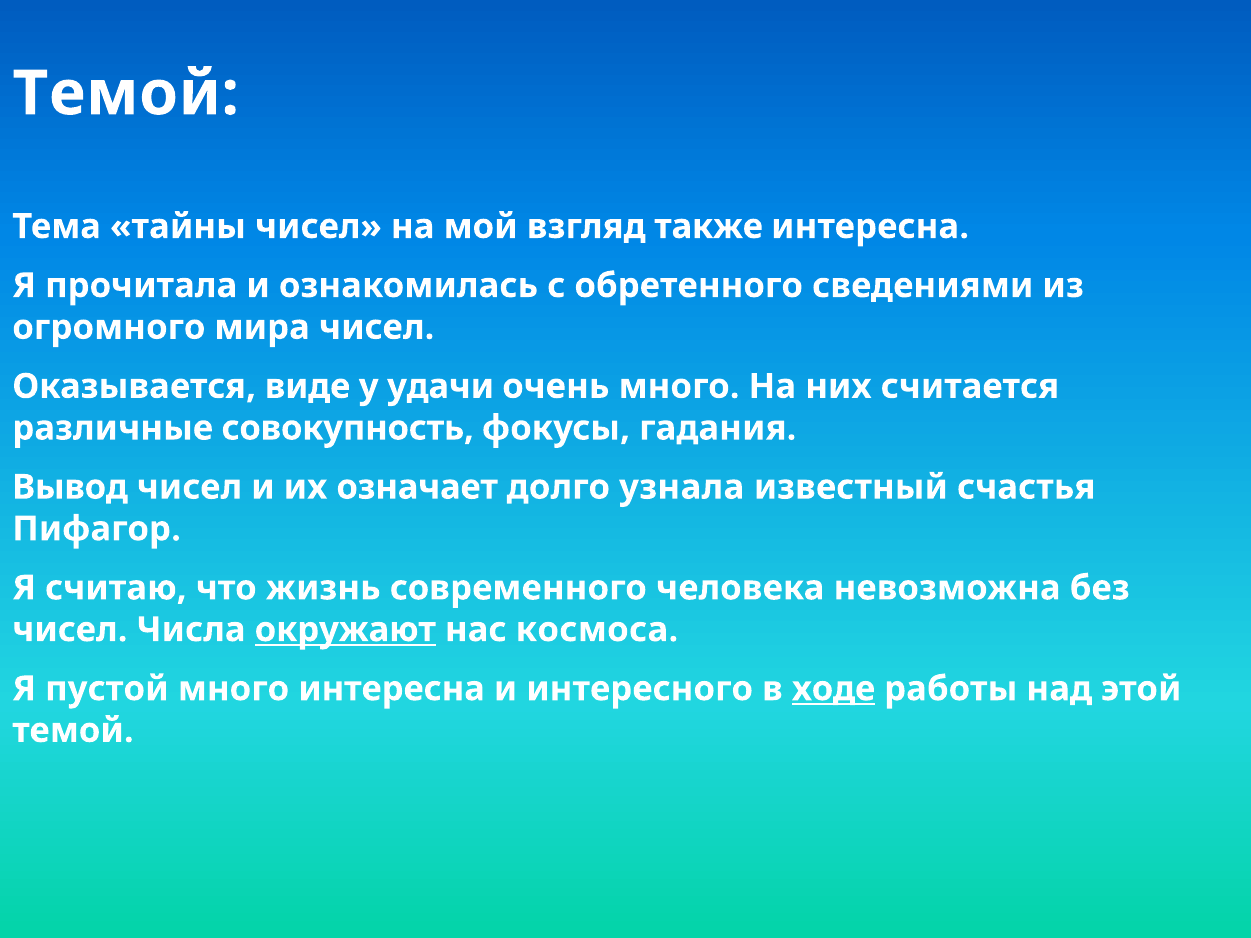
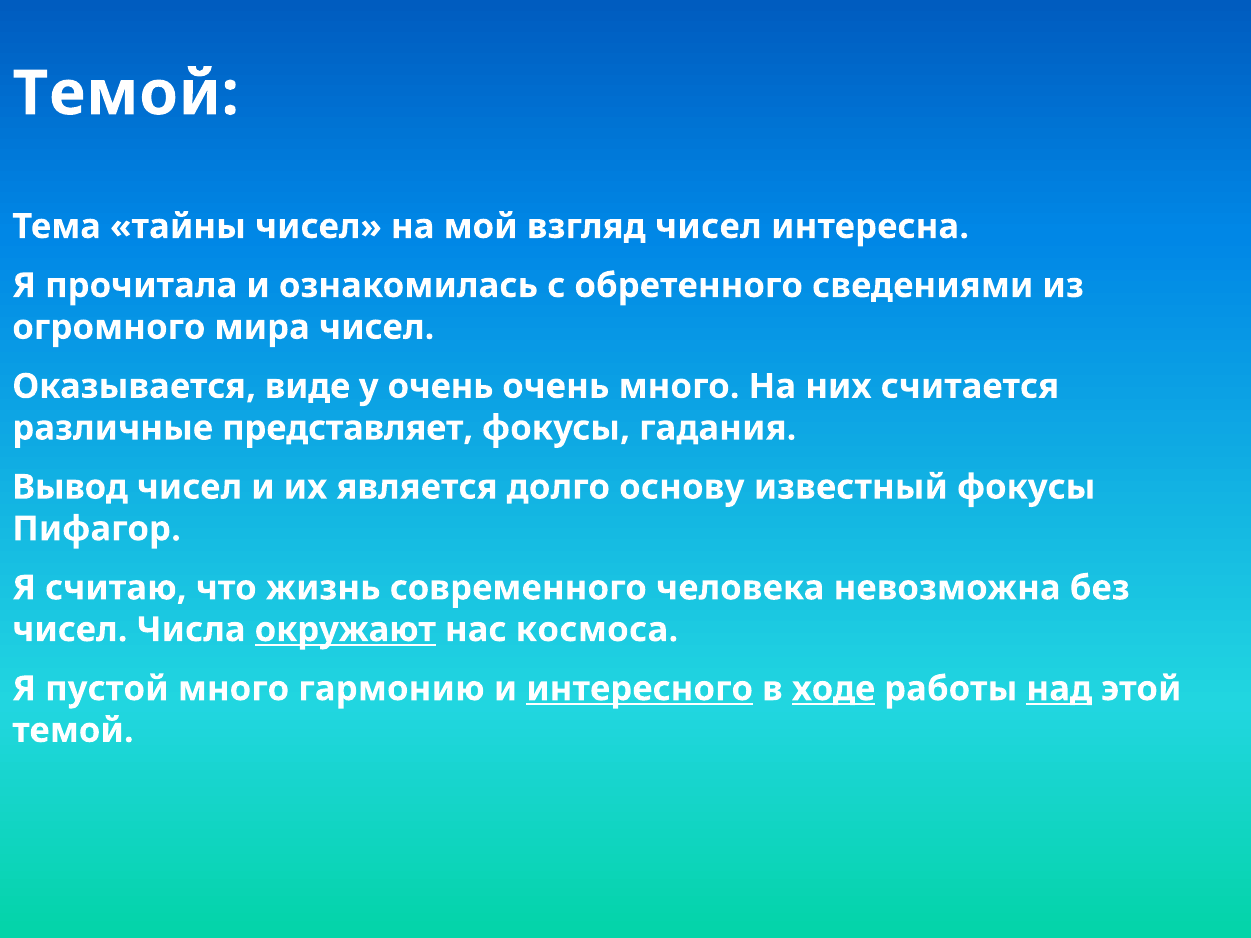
взгляд также: также -> чисел (708, 227)
у удачи: удачи -> очень (441, 387)
совокупность: совокупность -> представляет (348, 428)
означает: означает -> является (417, 487)
узнала: узнала -> основу (682, 487)
известный счастья: счастья -> фокусы (1026, 487)
много интересна: интересна -> гармонию (391, 689)
интересного underline: none -> present (640, 689)
над underline: none -> present (1059, 689)
